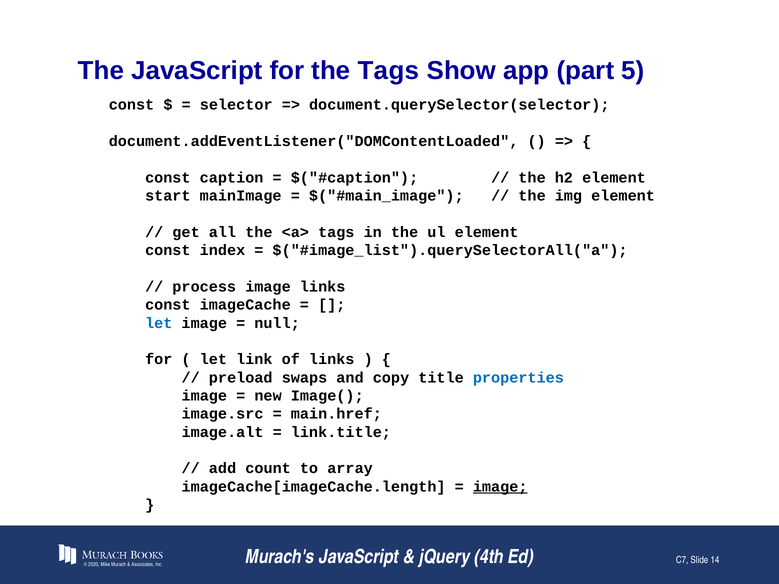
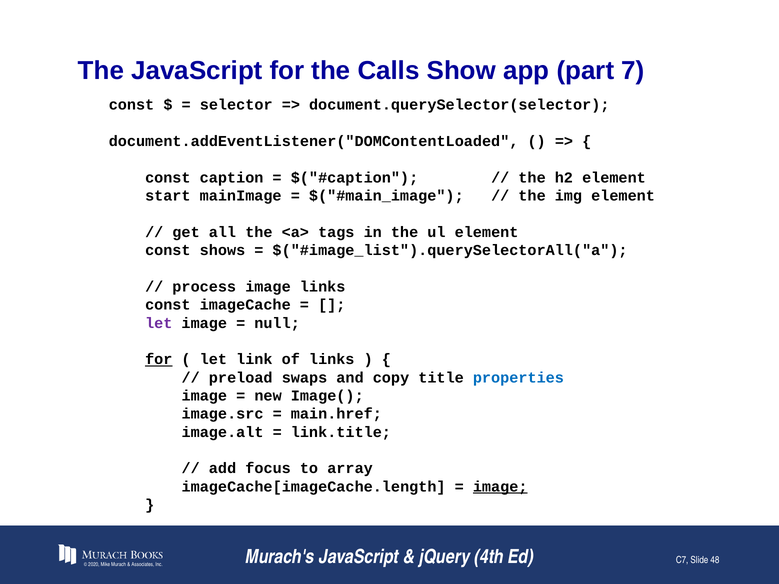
the Tags: Tags -> Calls (389, 71)
5: 5 -> 7 (633, 71)
index: index -> shows (222, 250)
let colour: blue -> purple (159, 323)
for underline: none -> present (159, 360)
count: count -> focus (268, 469)
14: 14 -> 48 (715, 561)
